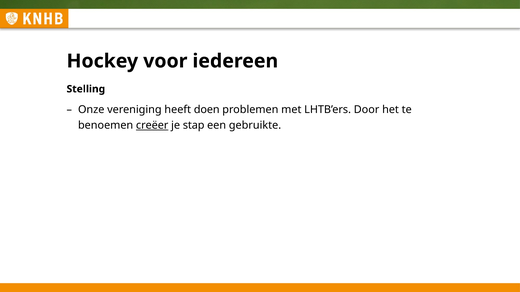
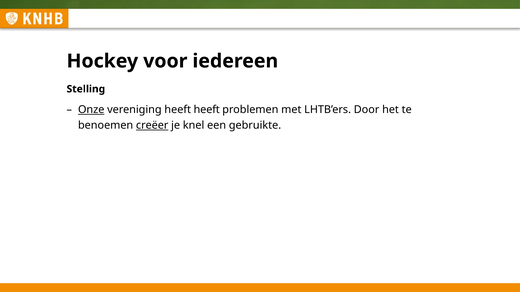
Onze underline: none -> present (91, 110)
heeft doen: doen -> heeft (207, 110)
stap: stap -> knel (194, 125)
